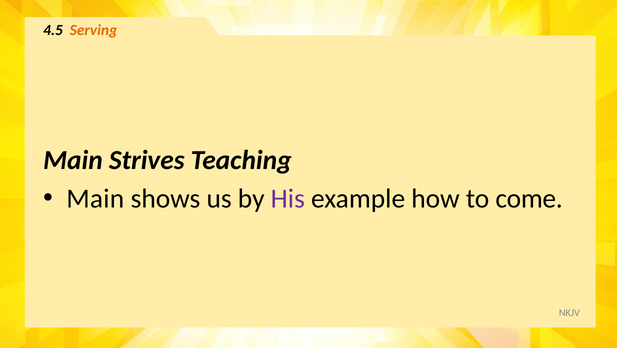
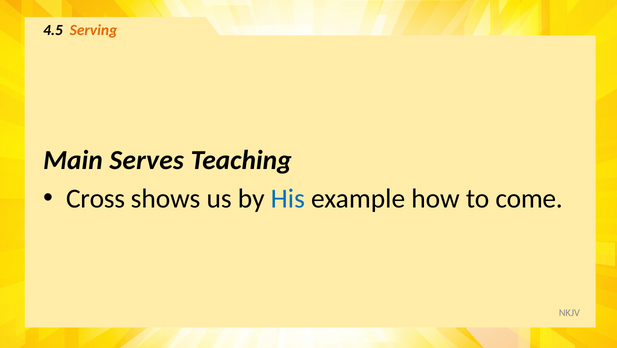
Strives: Strives -> Serves (147, 160)
Main: Main -> Cross (96, 199)
His colour: purple -> blue (288, 199)
